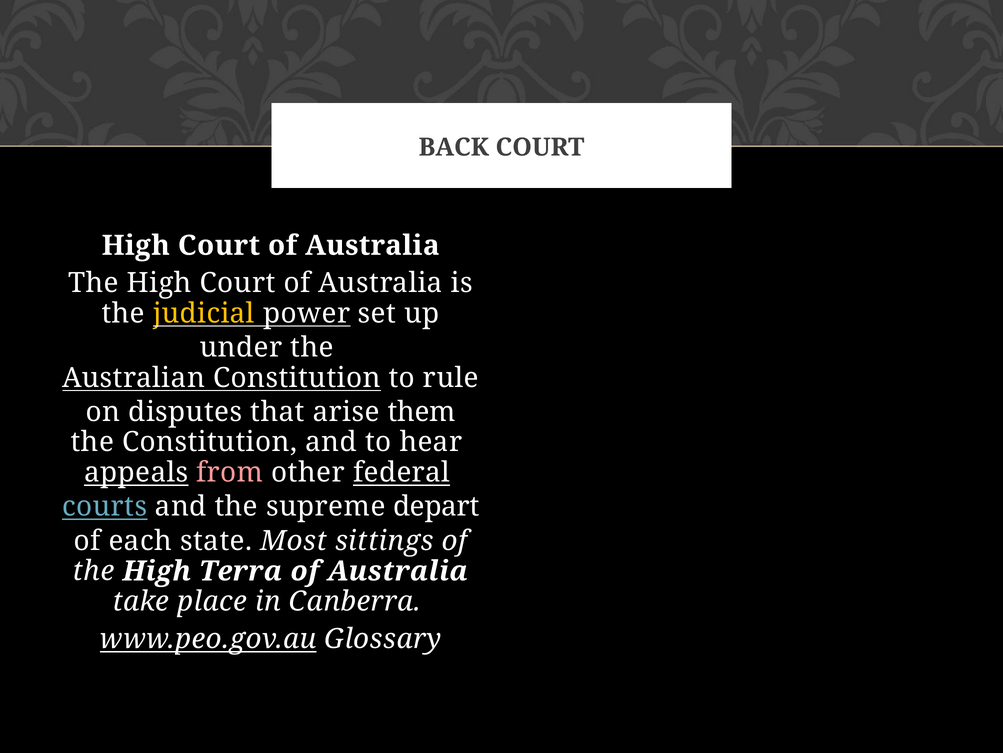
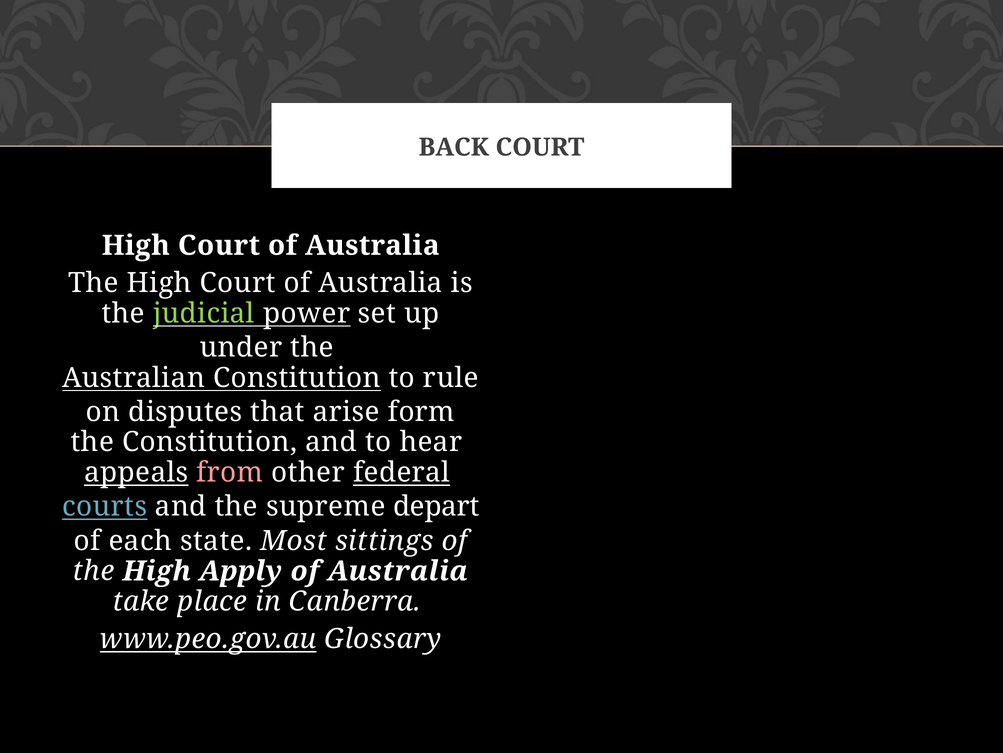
judicial colour: yellow -> light green (204, 313)
them: them -> form (421, 412)
Terra: Terra -> Apply (241, 571)
